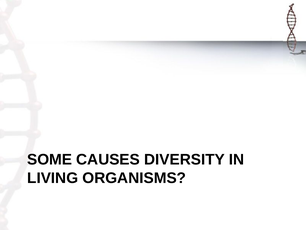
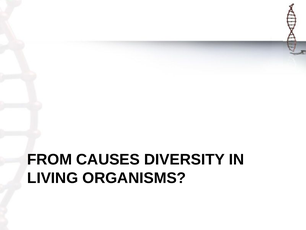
SOME: SOME -> FROM (50, 159)
